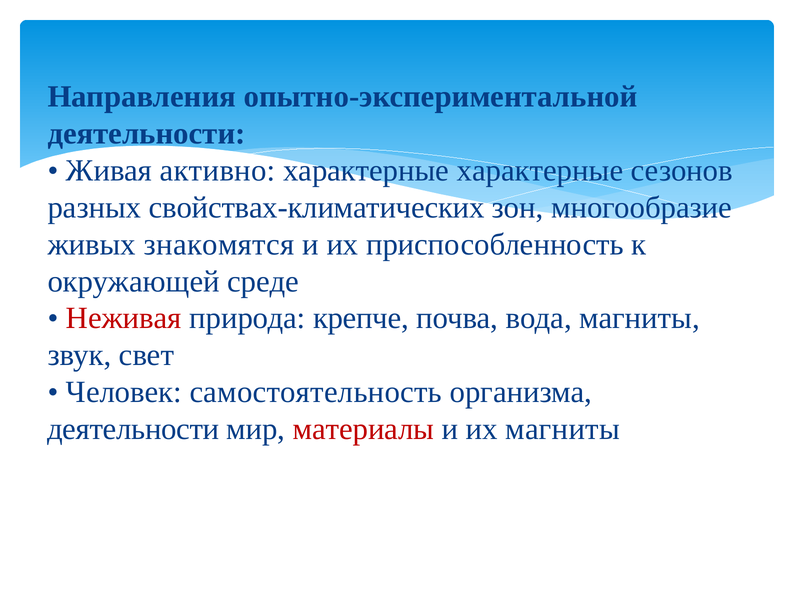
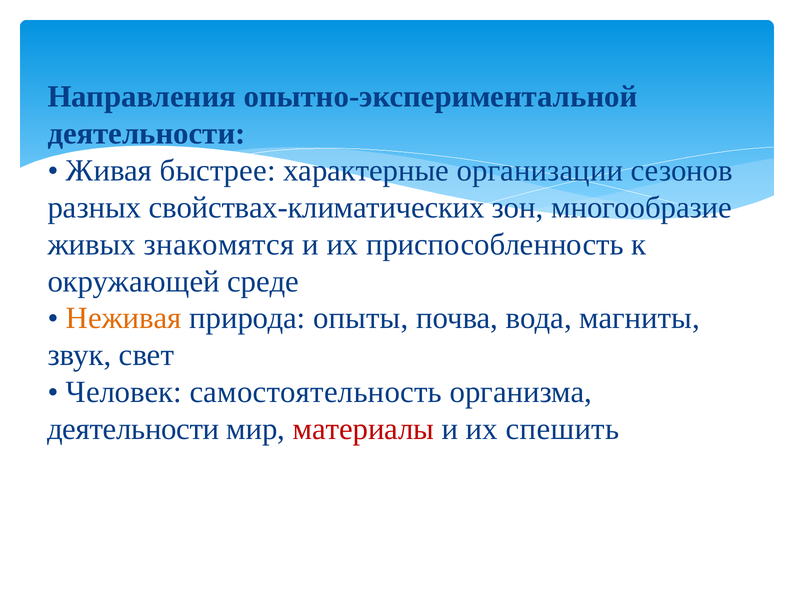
активно: активно -> быстрее (218, 170)
характерные характерные: характерные -> организации (540, 170)
Неживая colour: red -> orange (124, 318)
крепче: крепче -> опыты (361, 318)
их магниты: магниты -> спешить (563, 429)
